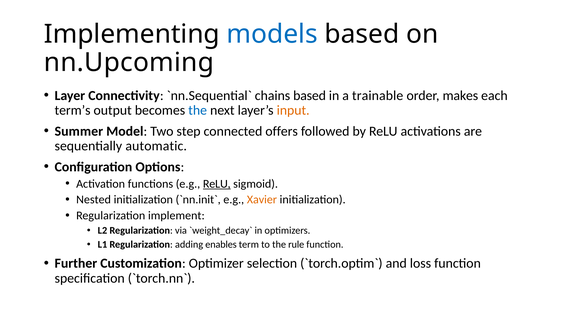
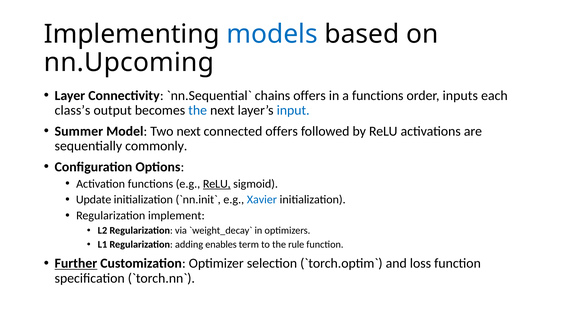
chains based: based -> offers (310, 96)
a trainable: trainable -> functions (378, 96)
makes: makes -> inputs (460, 96)
term’s: term’s -> class’s (72, 110)
input colour: orange -> blue (293, 110)
Two step: step -> next (189, 131)
automatic: automatic -> commonly (156, 146)
Nested: Nested -> Update (94, 200)
Xavier colour: orange -> blue (262, 200)
Further underline: none -> present (76, 264)
